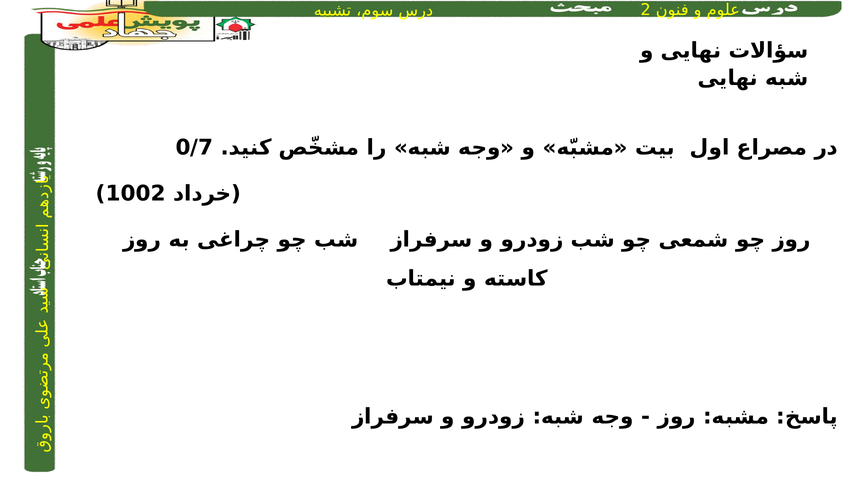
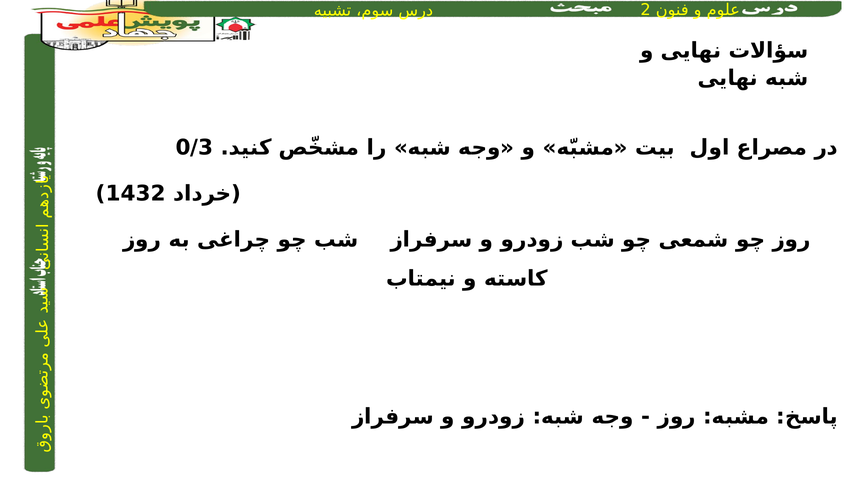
0/7: 0/7 -> 0/3 (194, 148)
1002: 1002 -> 1432 (136, 194)
